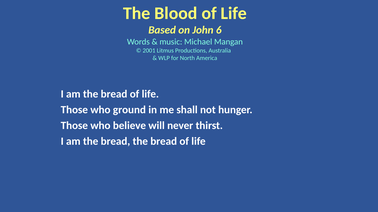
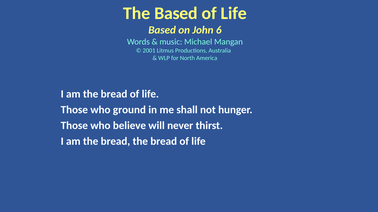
The Blood: Blood -> Based (176, 13)
